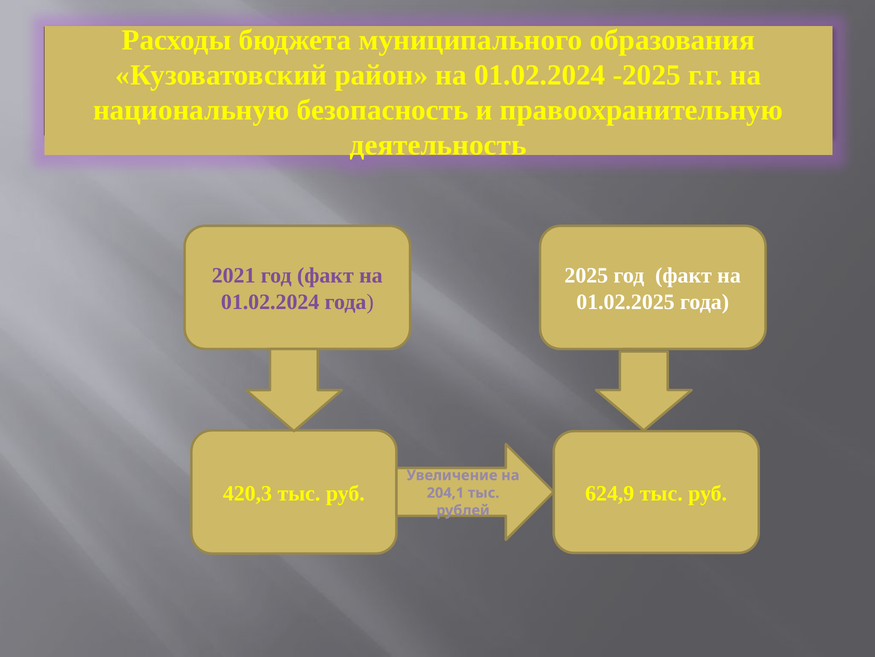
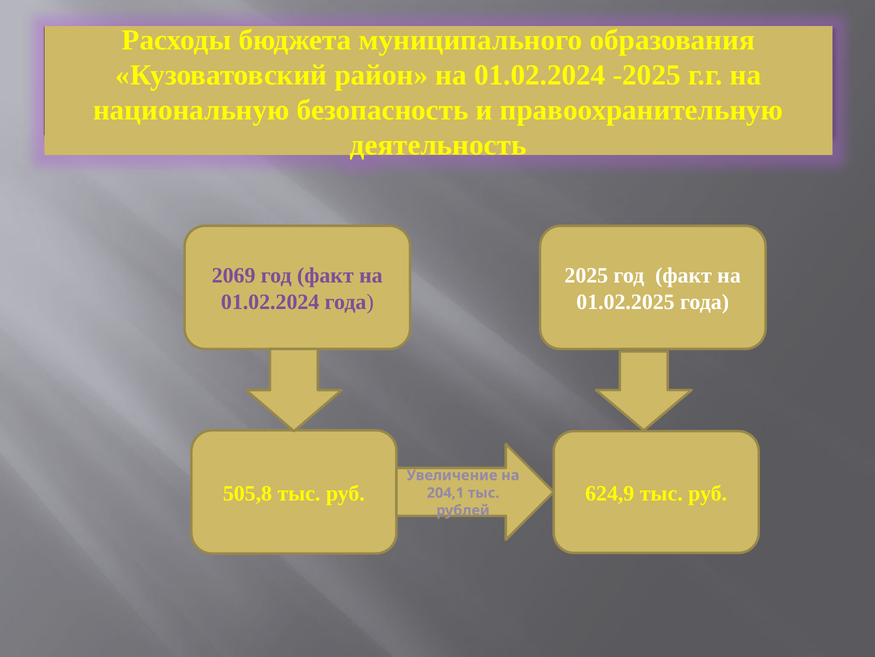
2021: 2021 -> 2069 (234, 275)
420,3: 420,3 -> 505,8 (247, 493)
